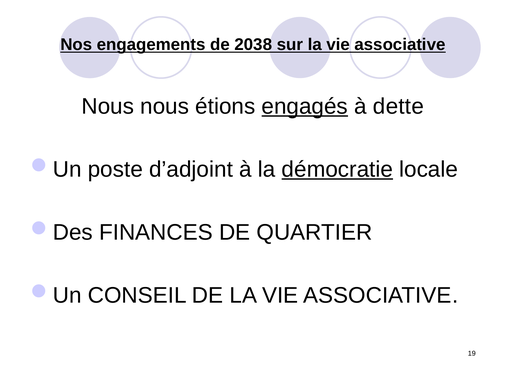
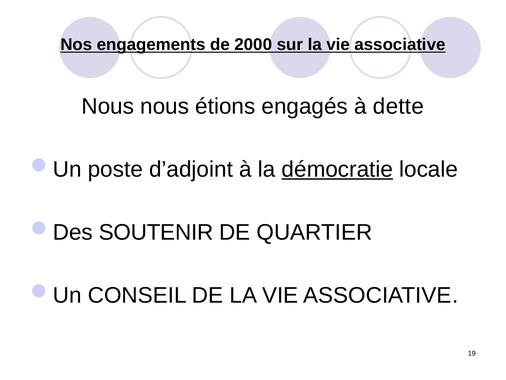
2038: 2038 -> 2000 (253, 45)
engagés underline: present -> none (305, 106)
FINANCES: FINANCES -> SOUTENIR (156, 232)
